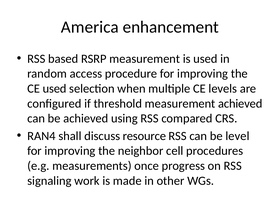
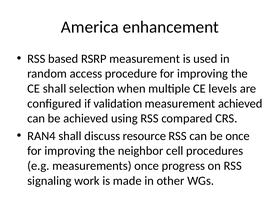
CE used: used -> shall (55, 89)
threshold: threshold -> validation (118, 104)
be level: level -> once (238, 136)
